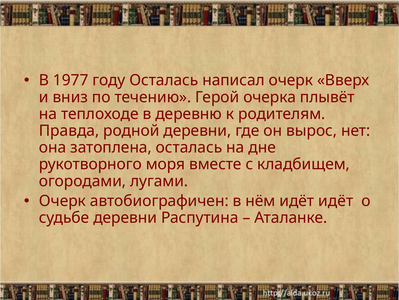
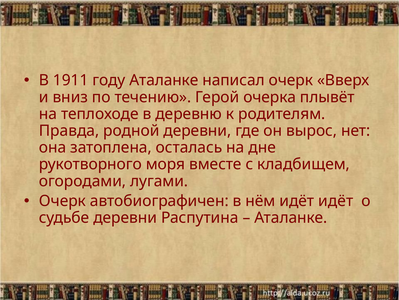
1977: 1977 -> 1911 (71, 80)
году Осталась: Осталась -> Аталанке (164, 80)
